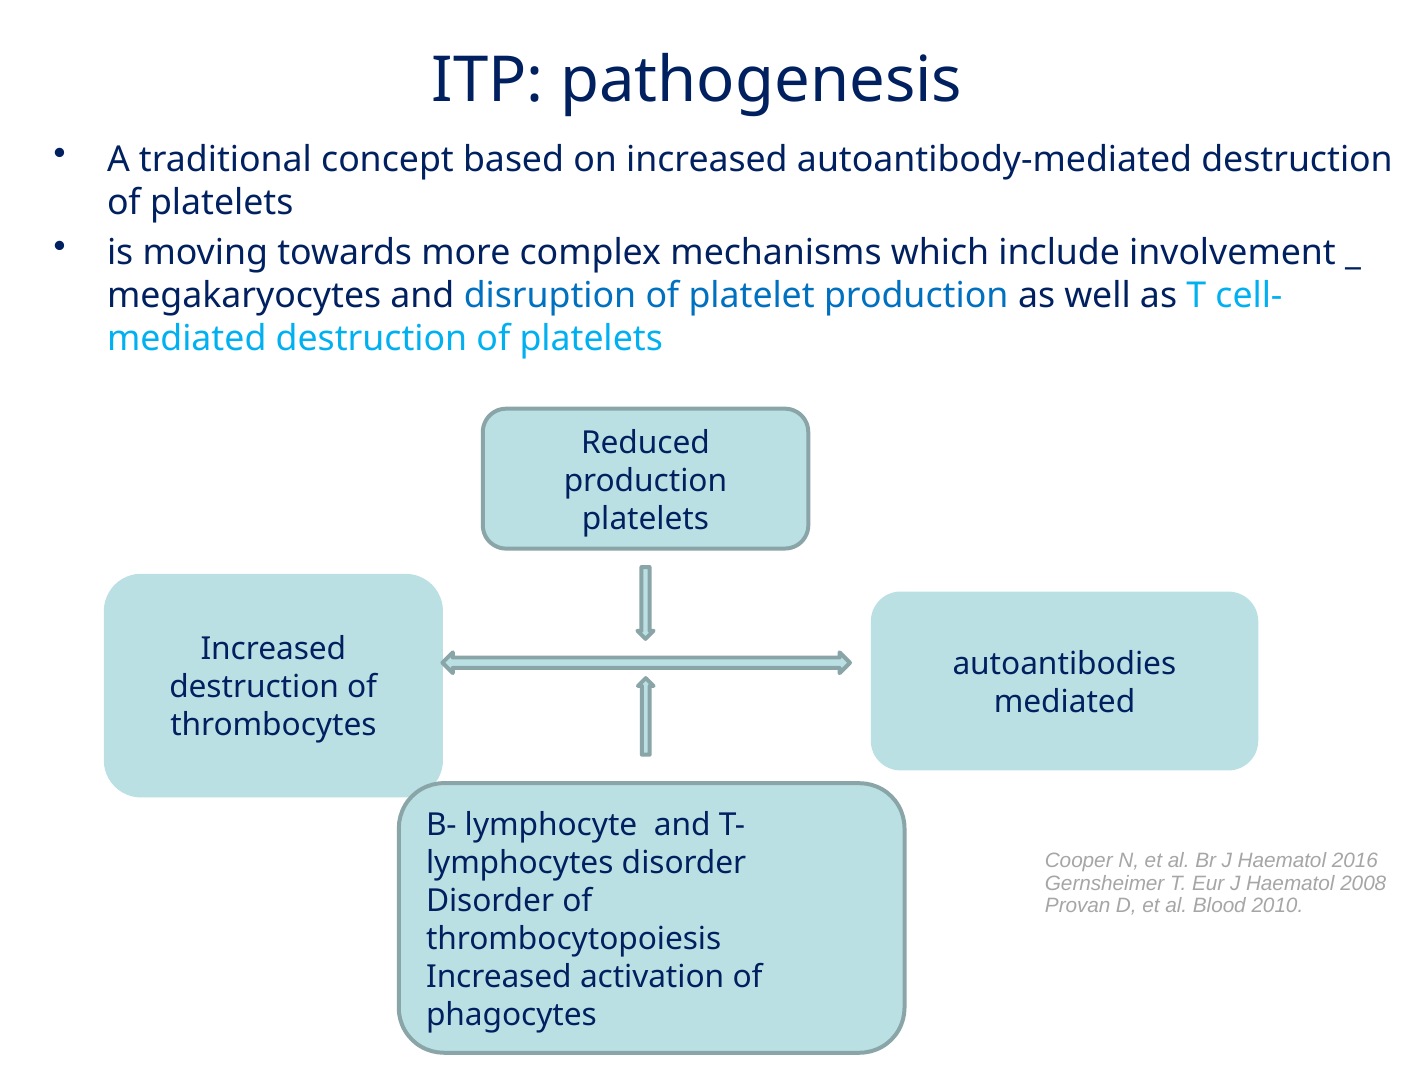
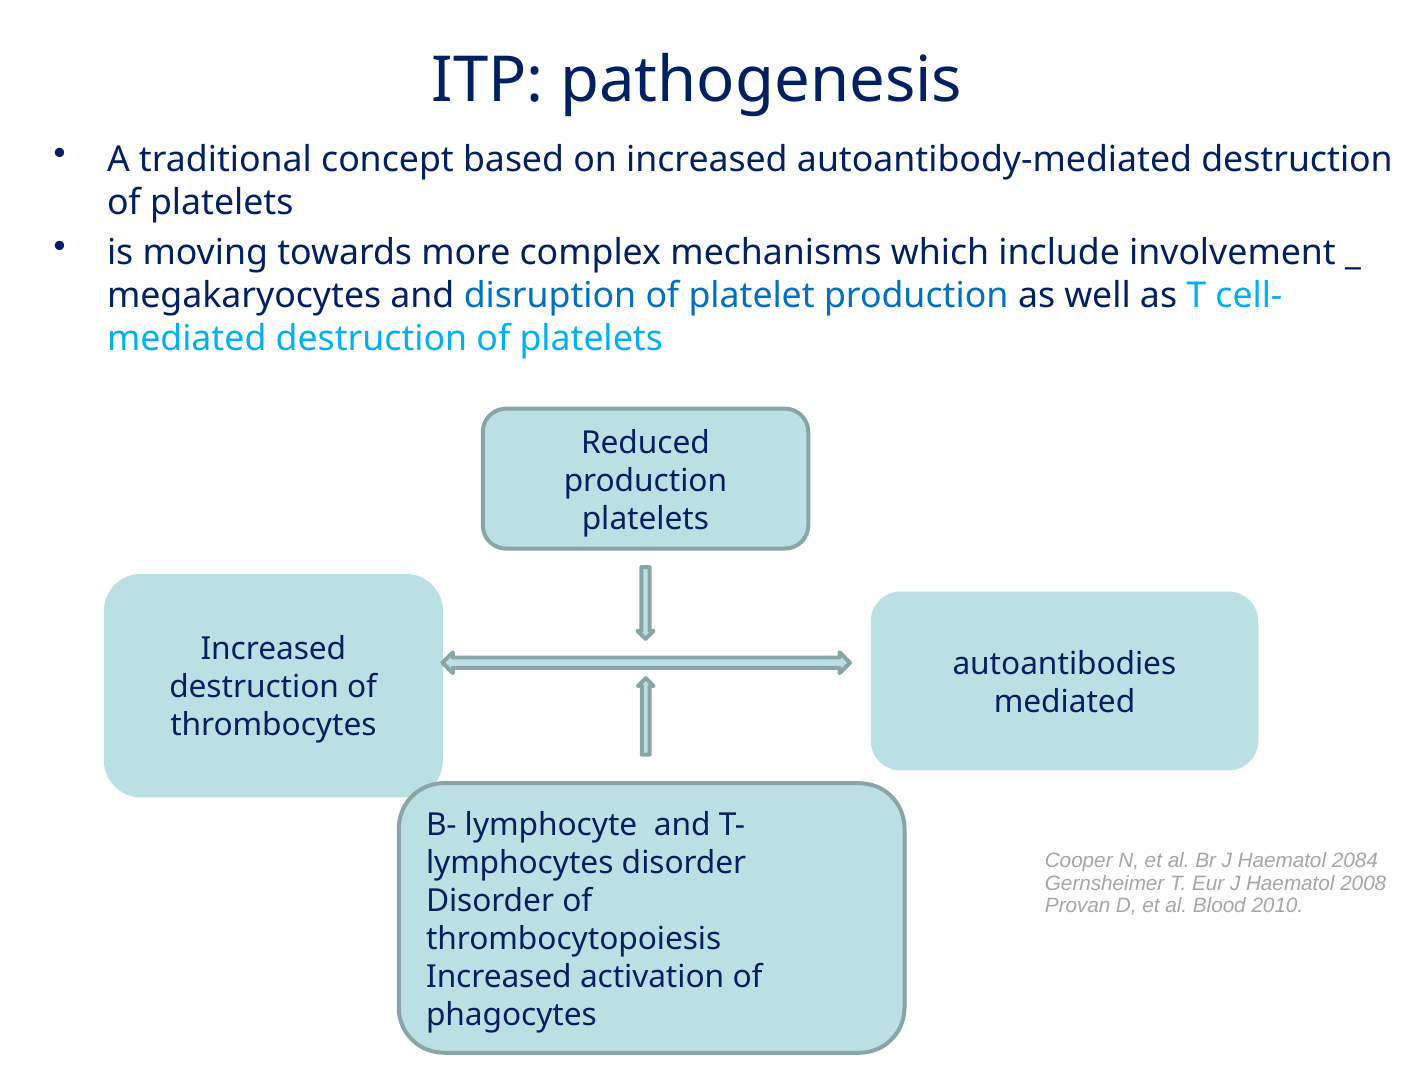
2016: 2016 -> 2084 (1355, 861)
